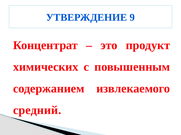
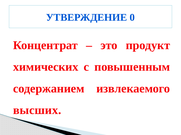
9: 9 -> 0 (132, 17)
средний: средний -> высших (37, 111)
